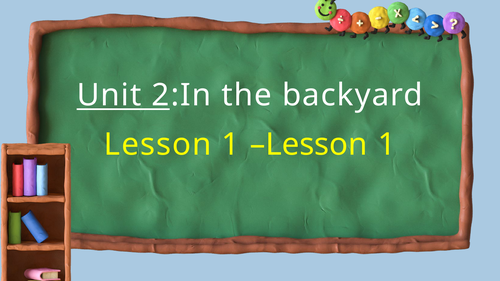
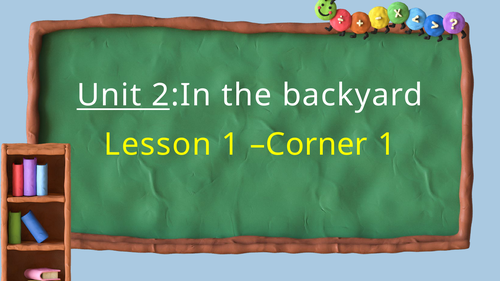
1 Lesson: Lesson -> Corner (309, 145)
